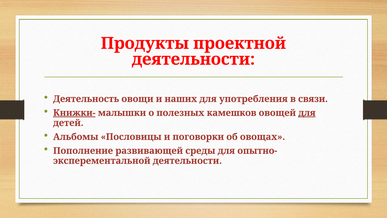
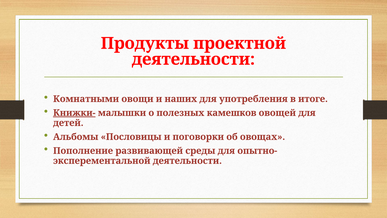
Деятельность: Деятельность -> Комнатными (86, 99)
связи: связи -> итоге (313, 99)
для underline: present -> none (307, 113)
